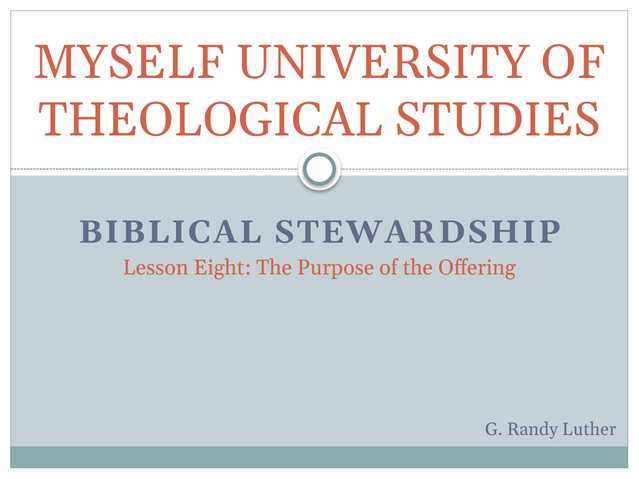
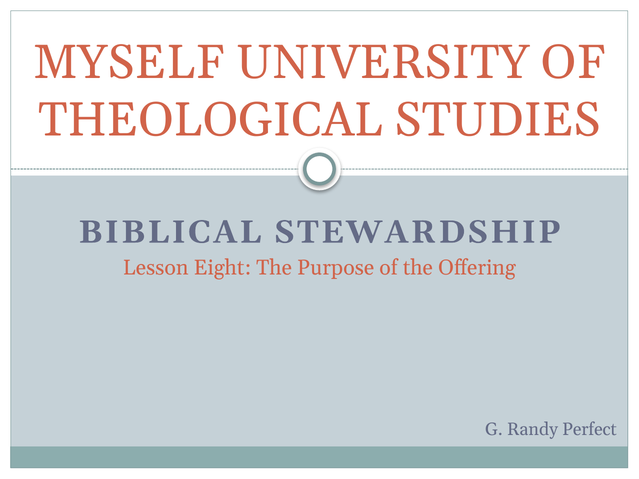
Luther: Luther -> Perfect (589, 429)
